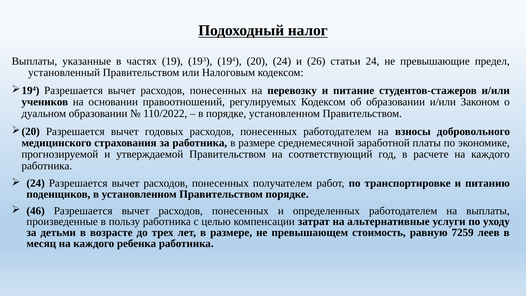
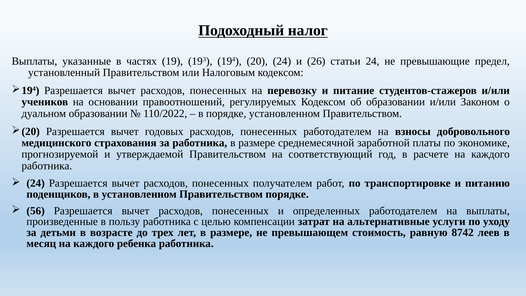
46: 46 -> 56 (36, 211)
7259: 7259 -> 8742 (463, 233)
